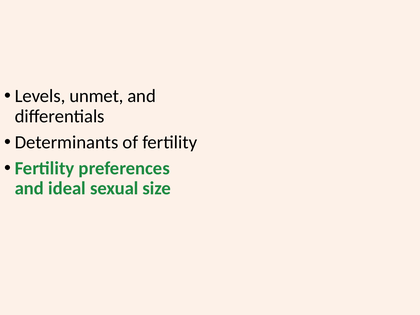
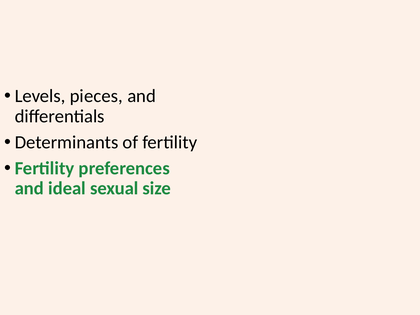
unmet: unmet -> pieces (96, 96)
